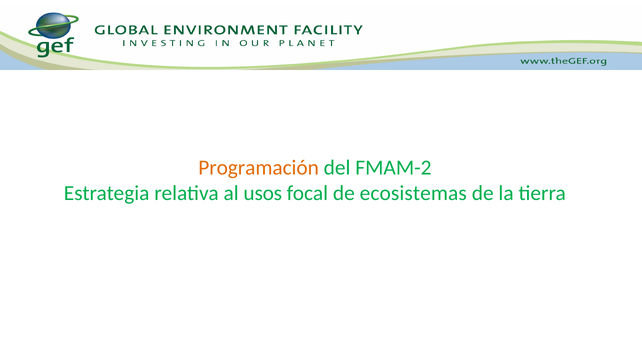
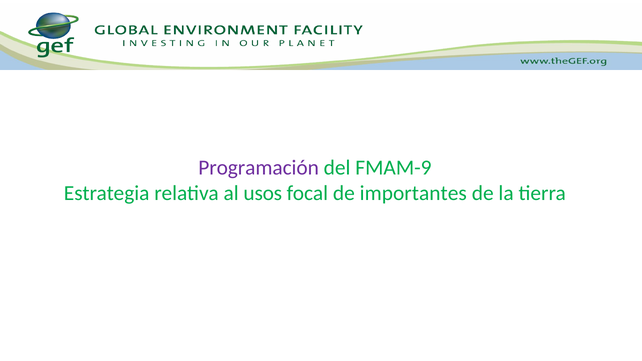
Programación colour: orange -> purple (259, 168)
FMAM-2: FMAM-2 -> FMAM-9 (393, 168)
ecosistemas: ecosistemas -> importantes (413, 193)
